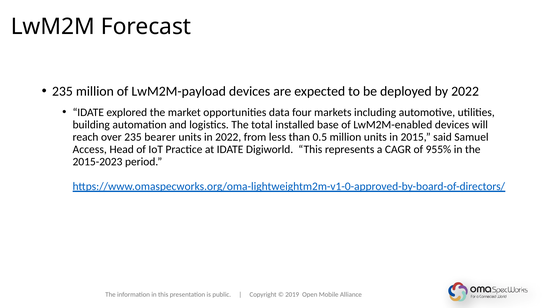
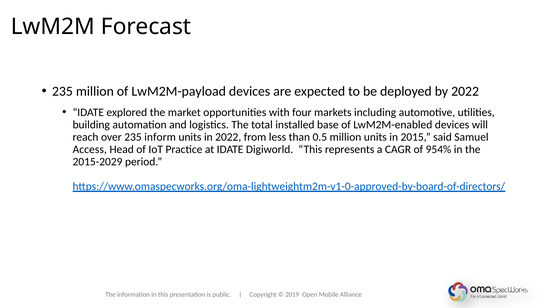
data: data -> with (279, 112)
bearer: bearer -> inform (160, 137)
955%: 955% -> 954% (438, 149)
2015-2023: 2015-2023 -> 2015-2029 (98, 162)
